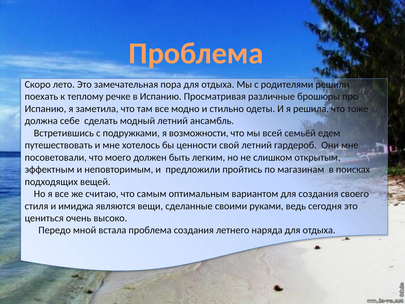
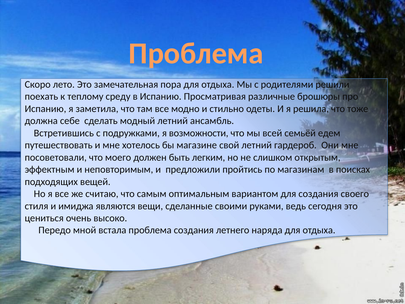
речке: речке -> среду (118, 96)
ценности: ценности -> магазине (197, 145)
